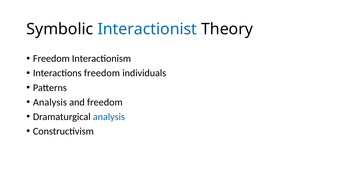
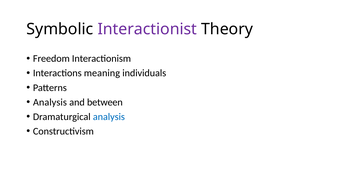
Interactionist colour: blue -> purple (147, 29)
Interactions freedom: freedom -> meaning (102, 73)
and freedom: freedom -> between (105, 102)
